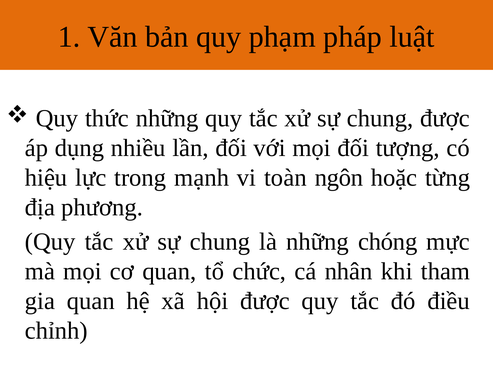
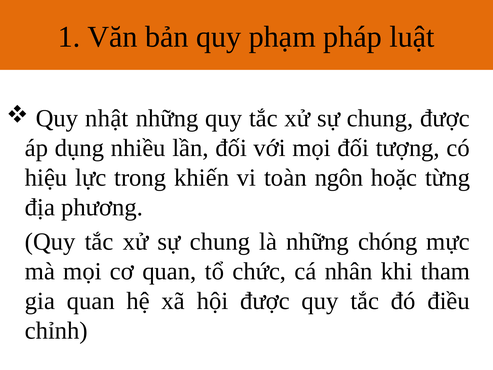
thức: thức -> nhật (107, 118)
mạnh: mạnh -> khiến (202, 178)
